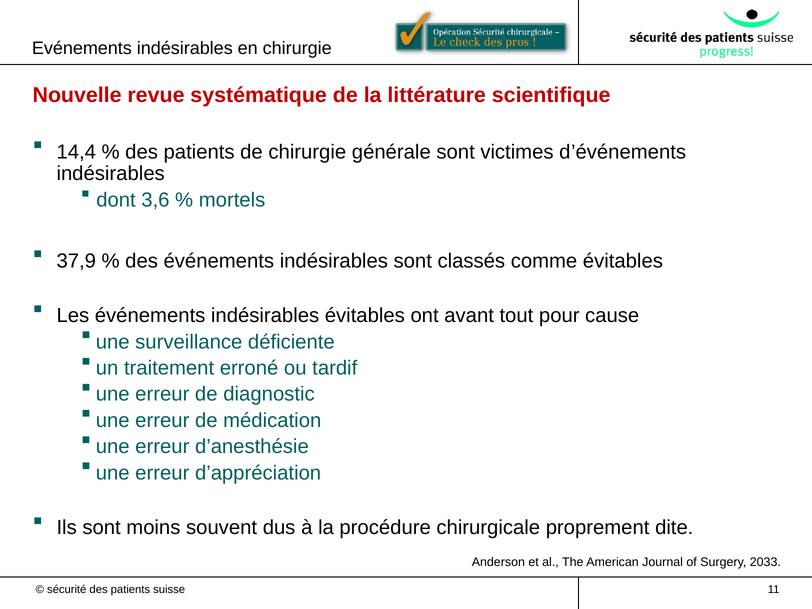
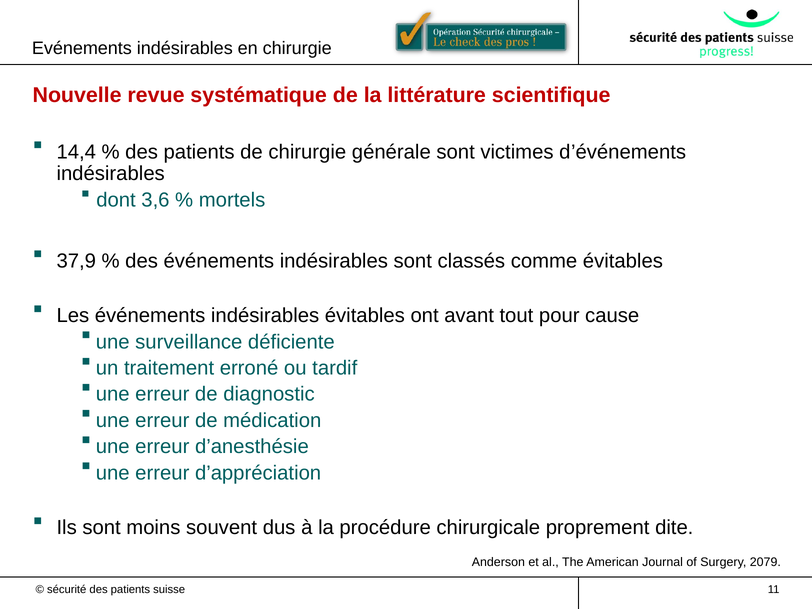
2033: 2033 -> 2079 (765, 562)
